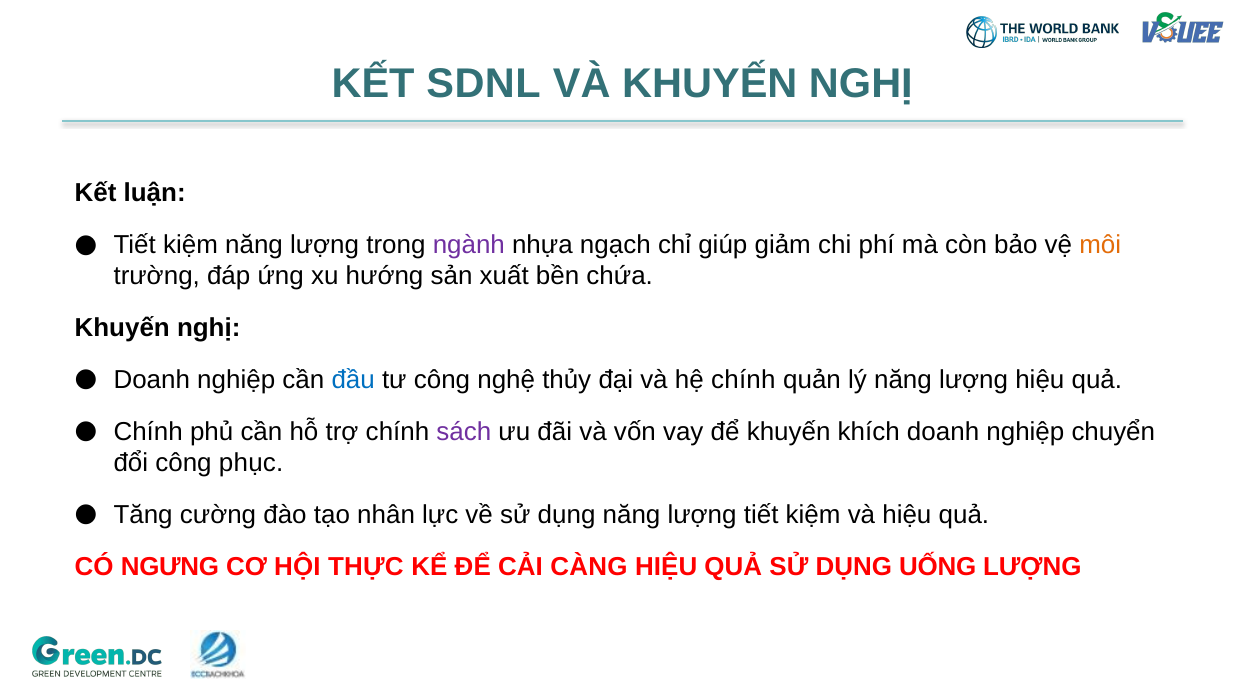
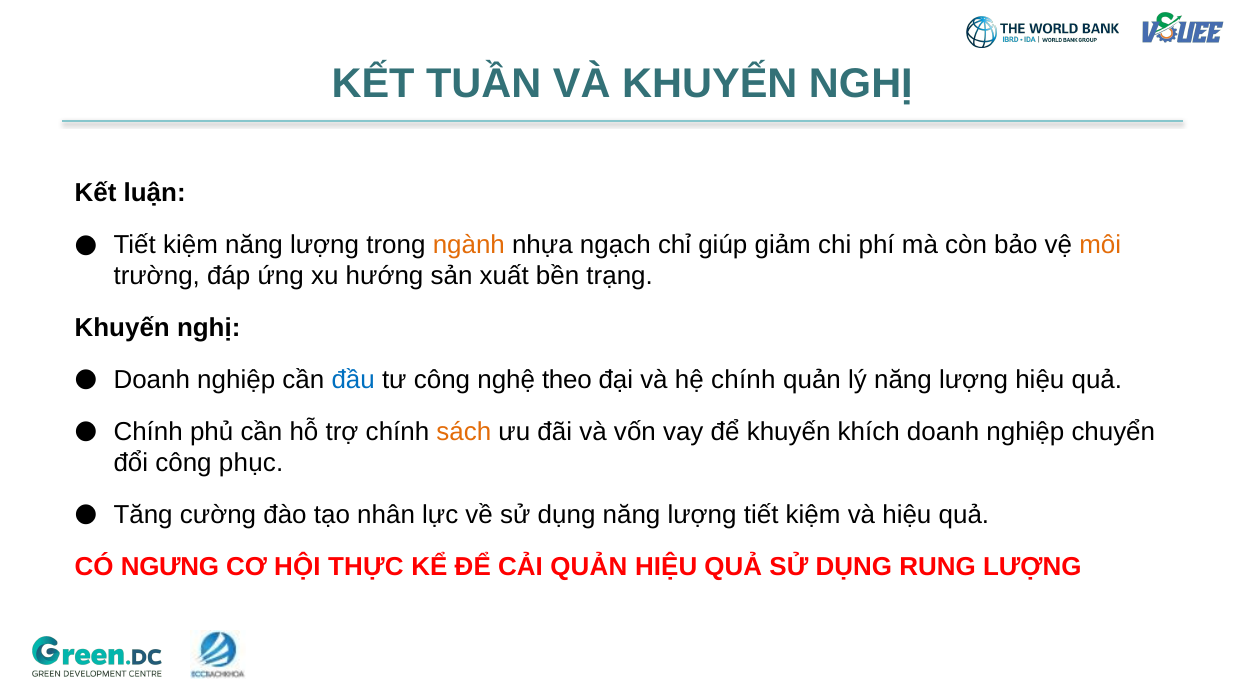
SDNL: SDNL -> TUẦN (484, 84)
ngành colour: purple -> orange (469, 245)
chứa: chứa -> trạng (620, 276)
thủy: thủy -> theo (567, 380)
sách colour: purple -> orange (464, 432)
CẢI CÀNG: CÀNG -> QUẢN (589, 567)
UỐNG: UỐNG -> RUNG (938, 567)
